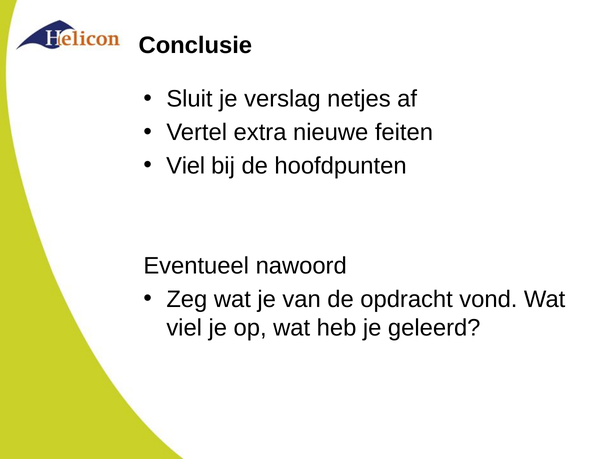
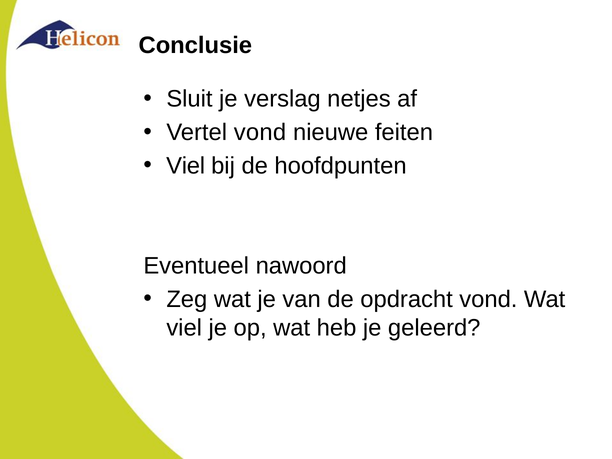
Vertel extra: extra -> vond (260, 132)
